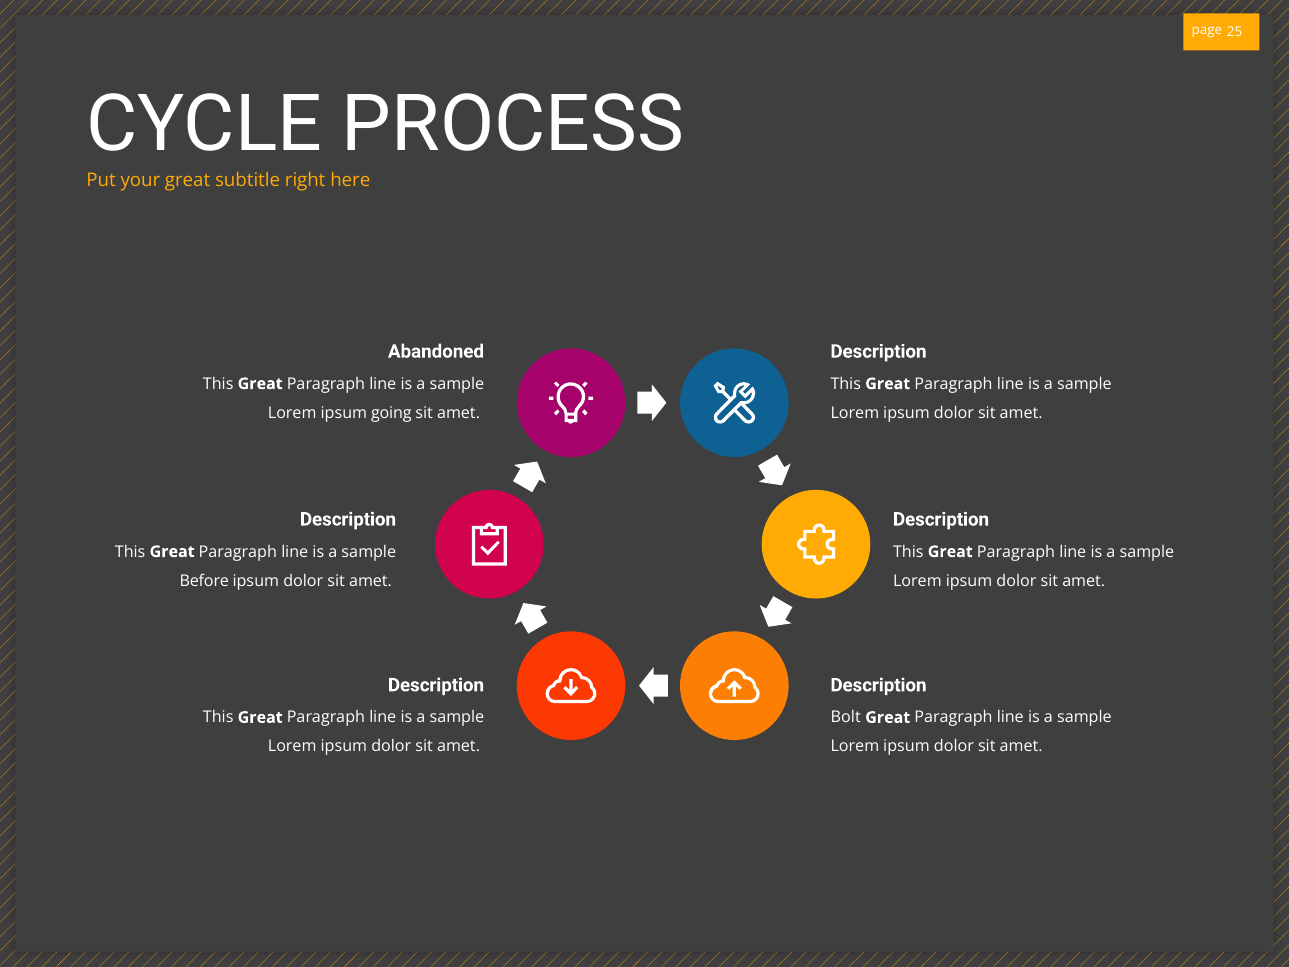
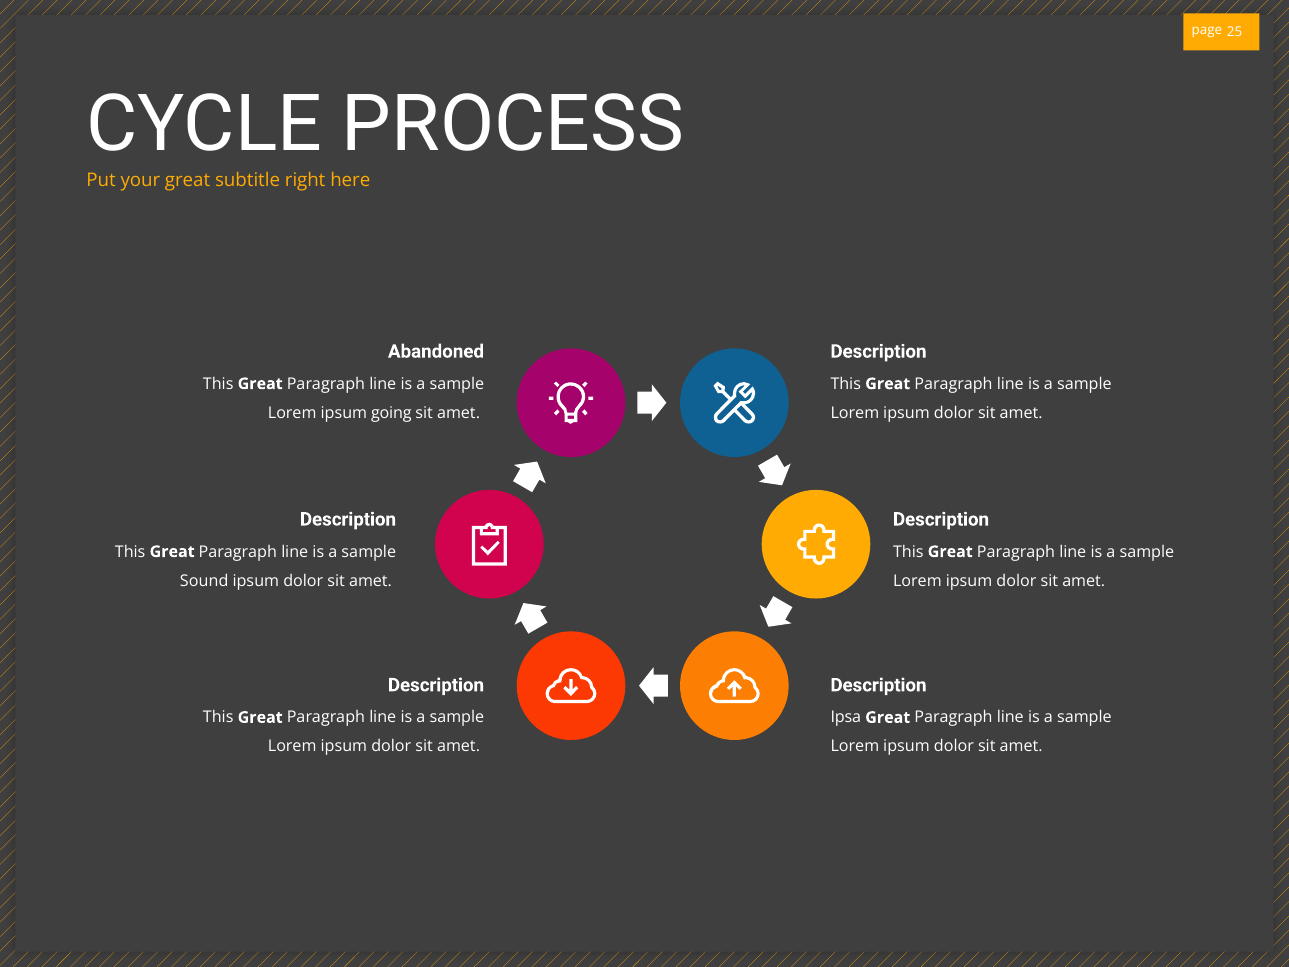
Before: Before -> Sound (204, 581)
Bolt: Bolt -> Ipsa (846, 717)
